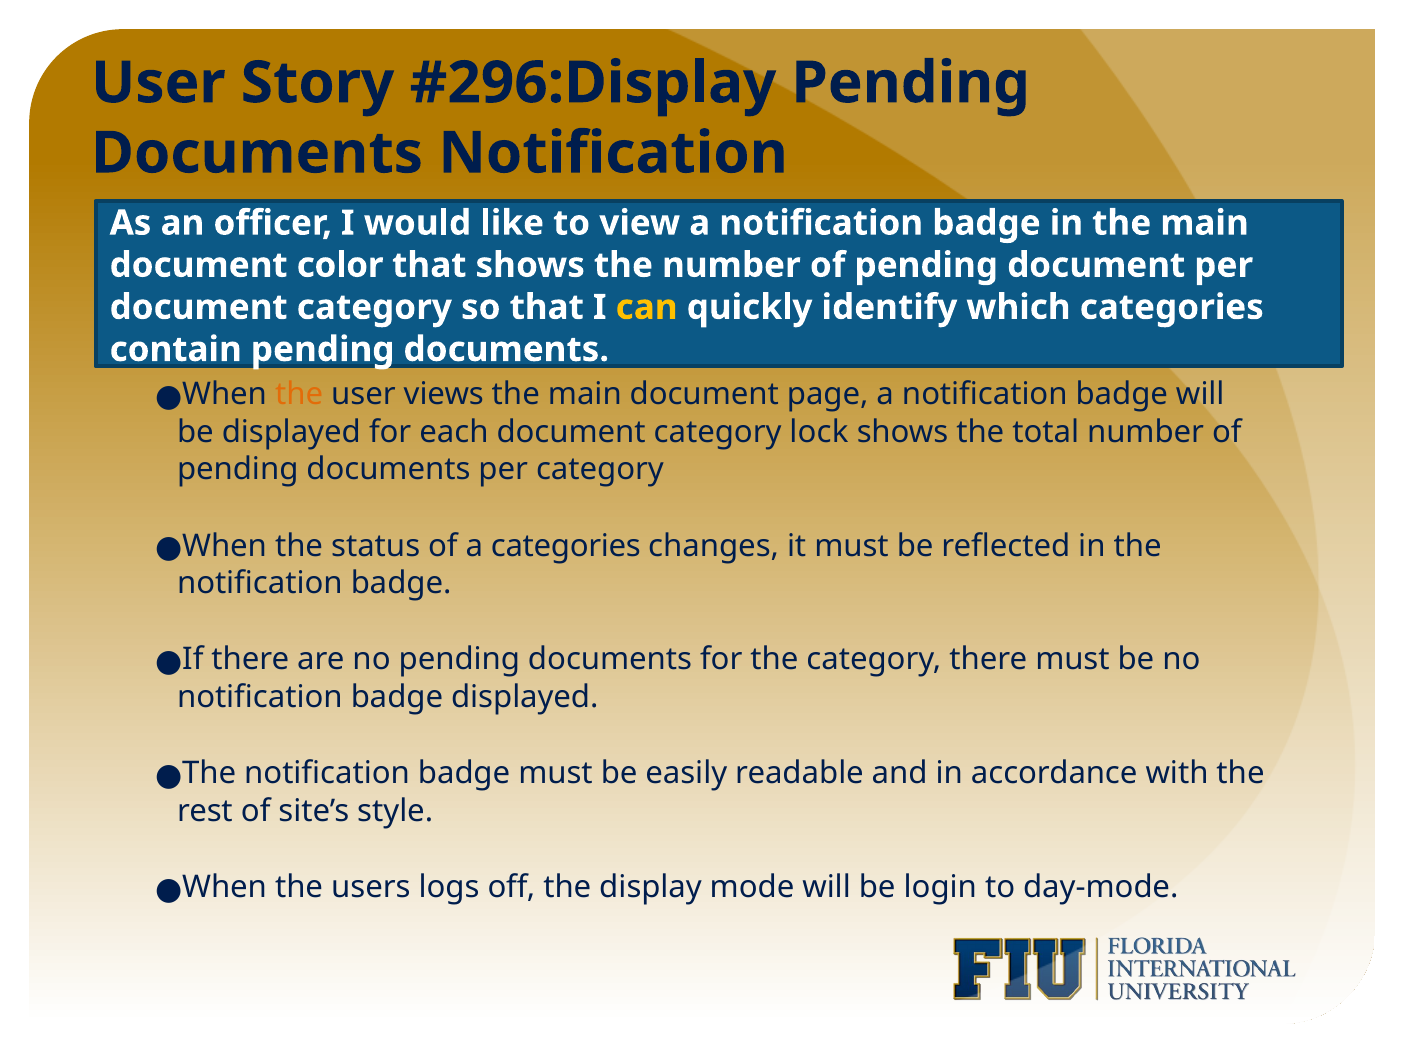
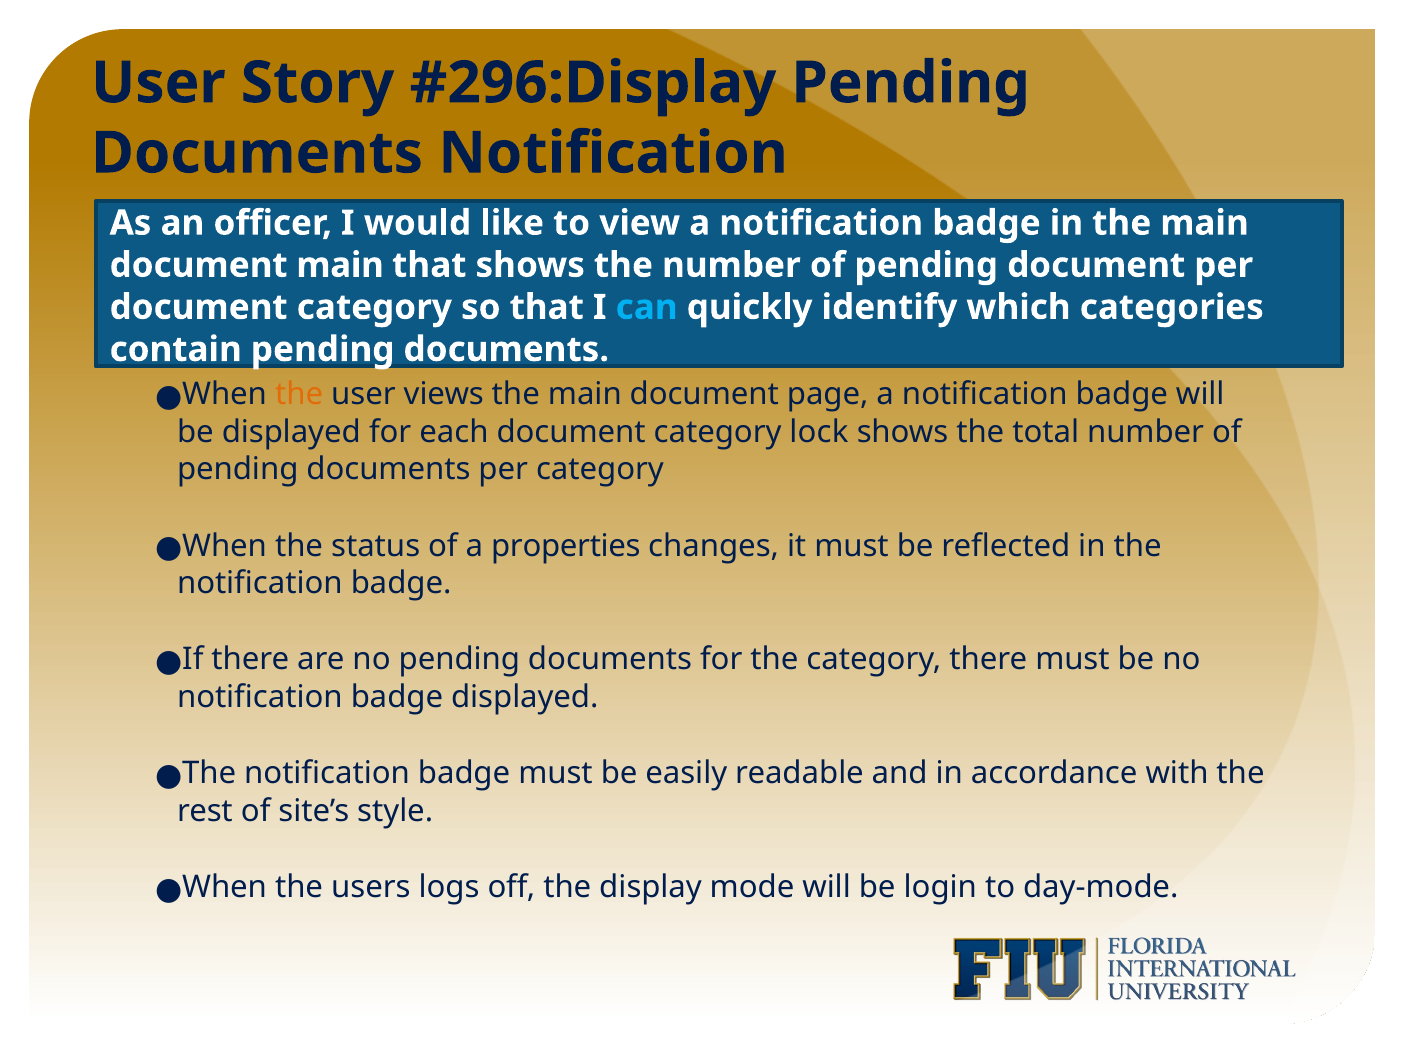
document color: color -> main (340, 265)
can colour: yellow -> light blue (647, 307)
a categories: categories -> properties (566, 546)
